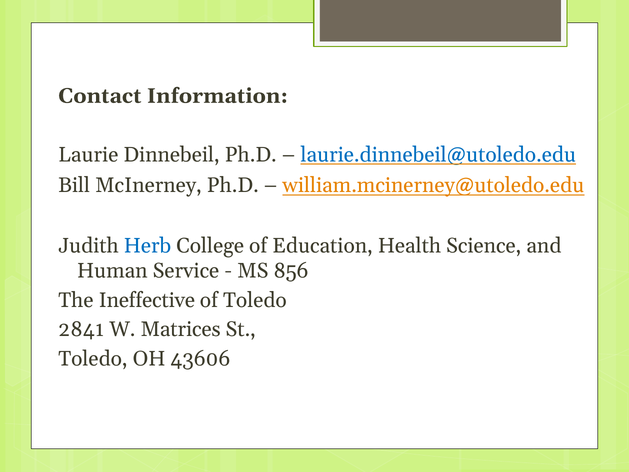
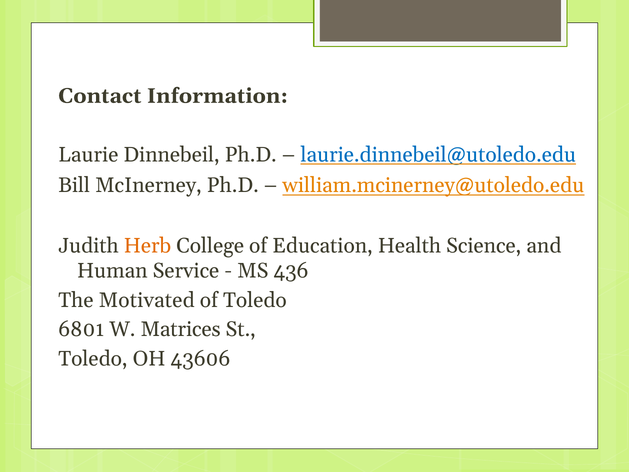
Herb colour: blue -> orange (148, 245)
856: 856 -> 436 (291, 271)
Ineffective: Ineffective -> Motivated (147, 300)
2841: 2841 -> 6801 (81, 329)
